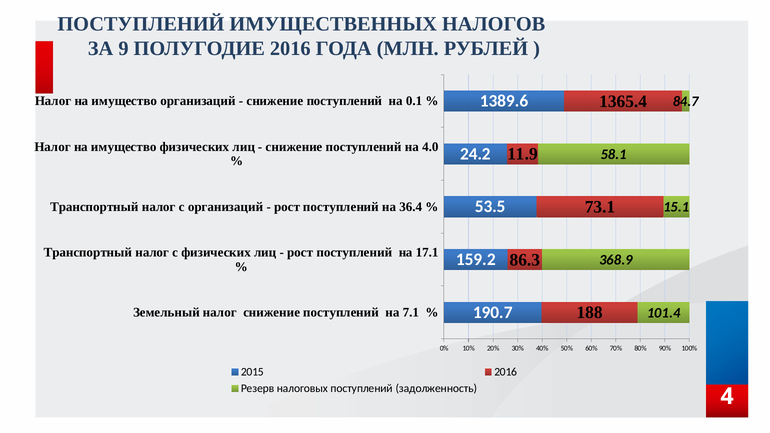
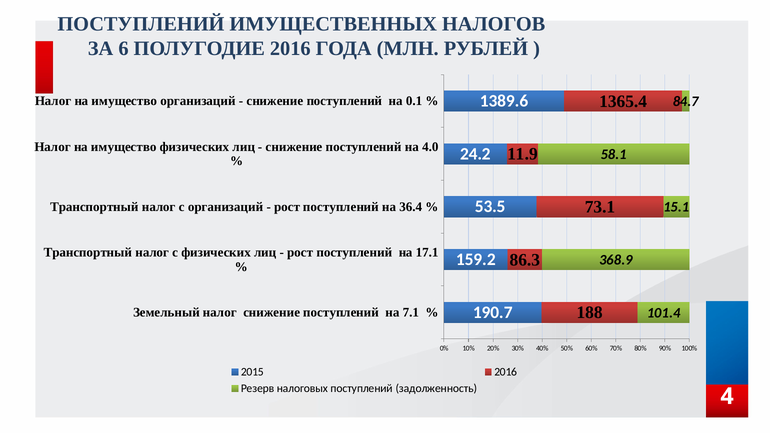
9: 9 -> 6 (123, 49)
